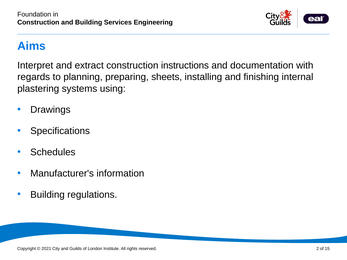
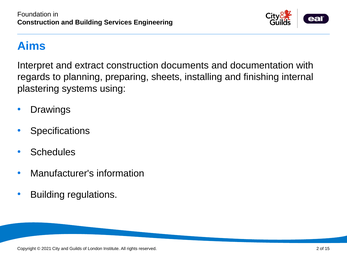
instructions: instructions -> documents (185, 66)
